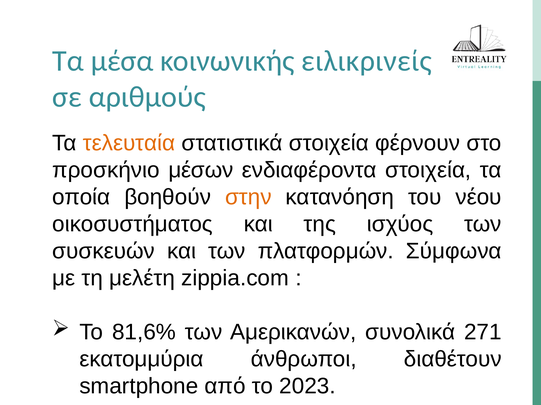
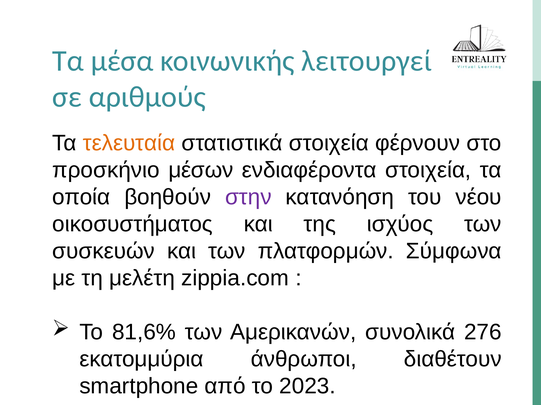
ειλικρινείς: ειλικρινείς -> λειτουργεί (367, 61)
στην colour: orange -> purple (248, 197)
271: 271 -> 276 (483, 333)
